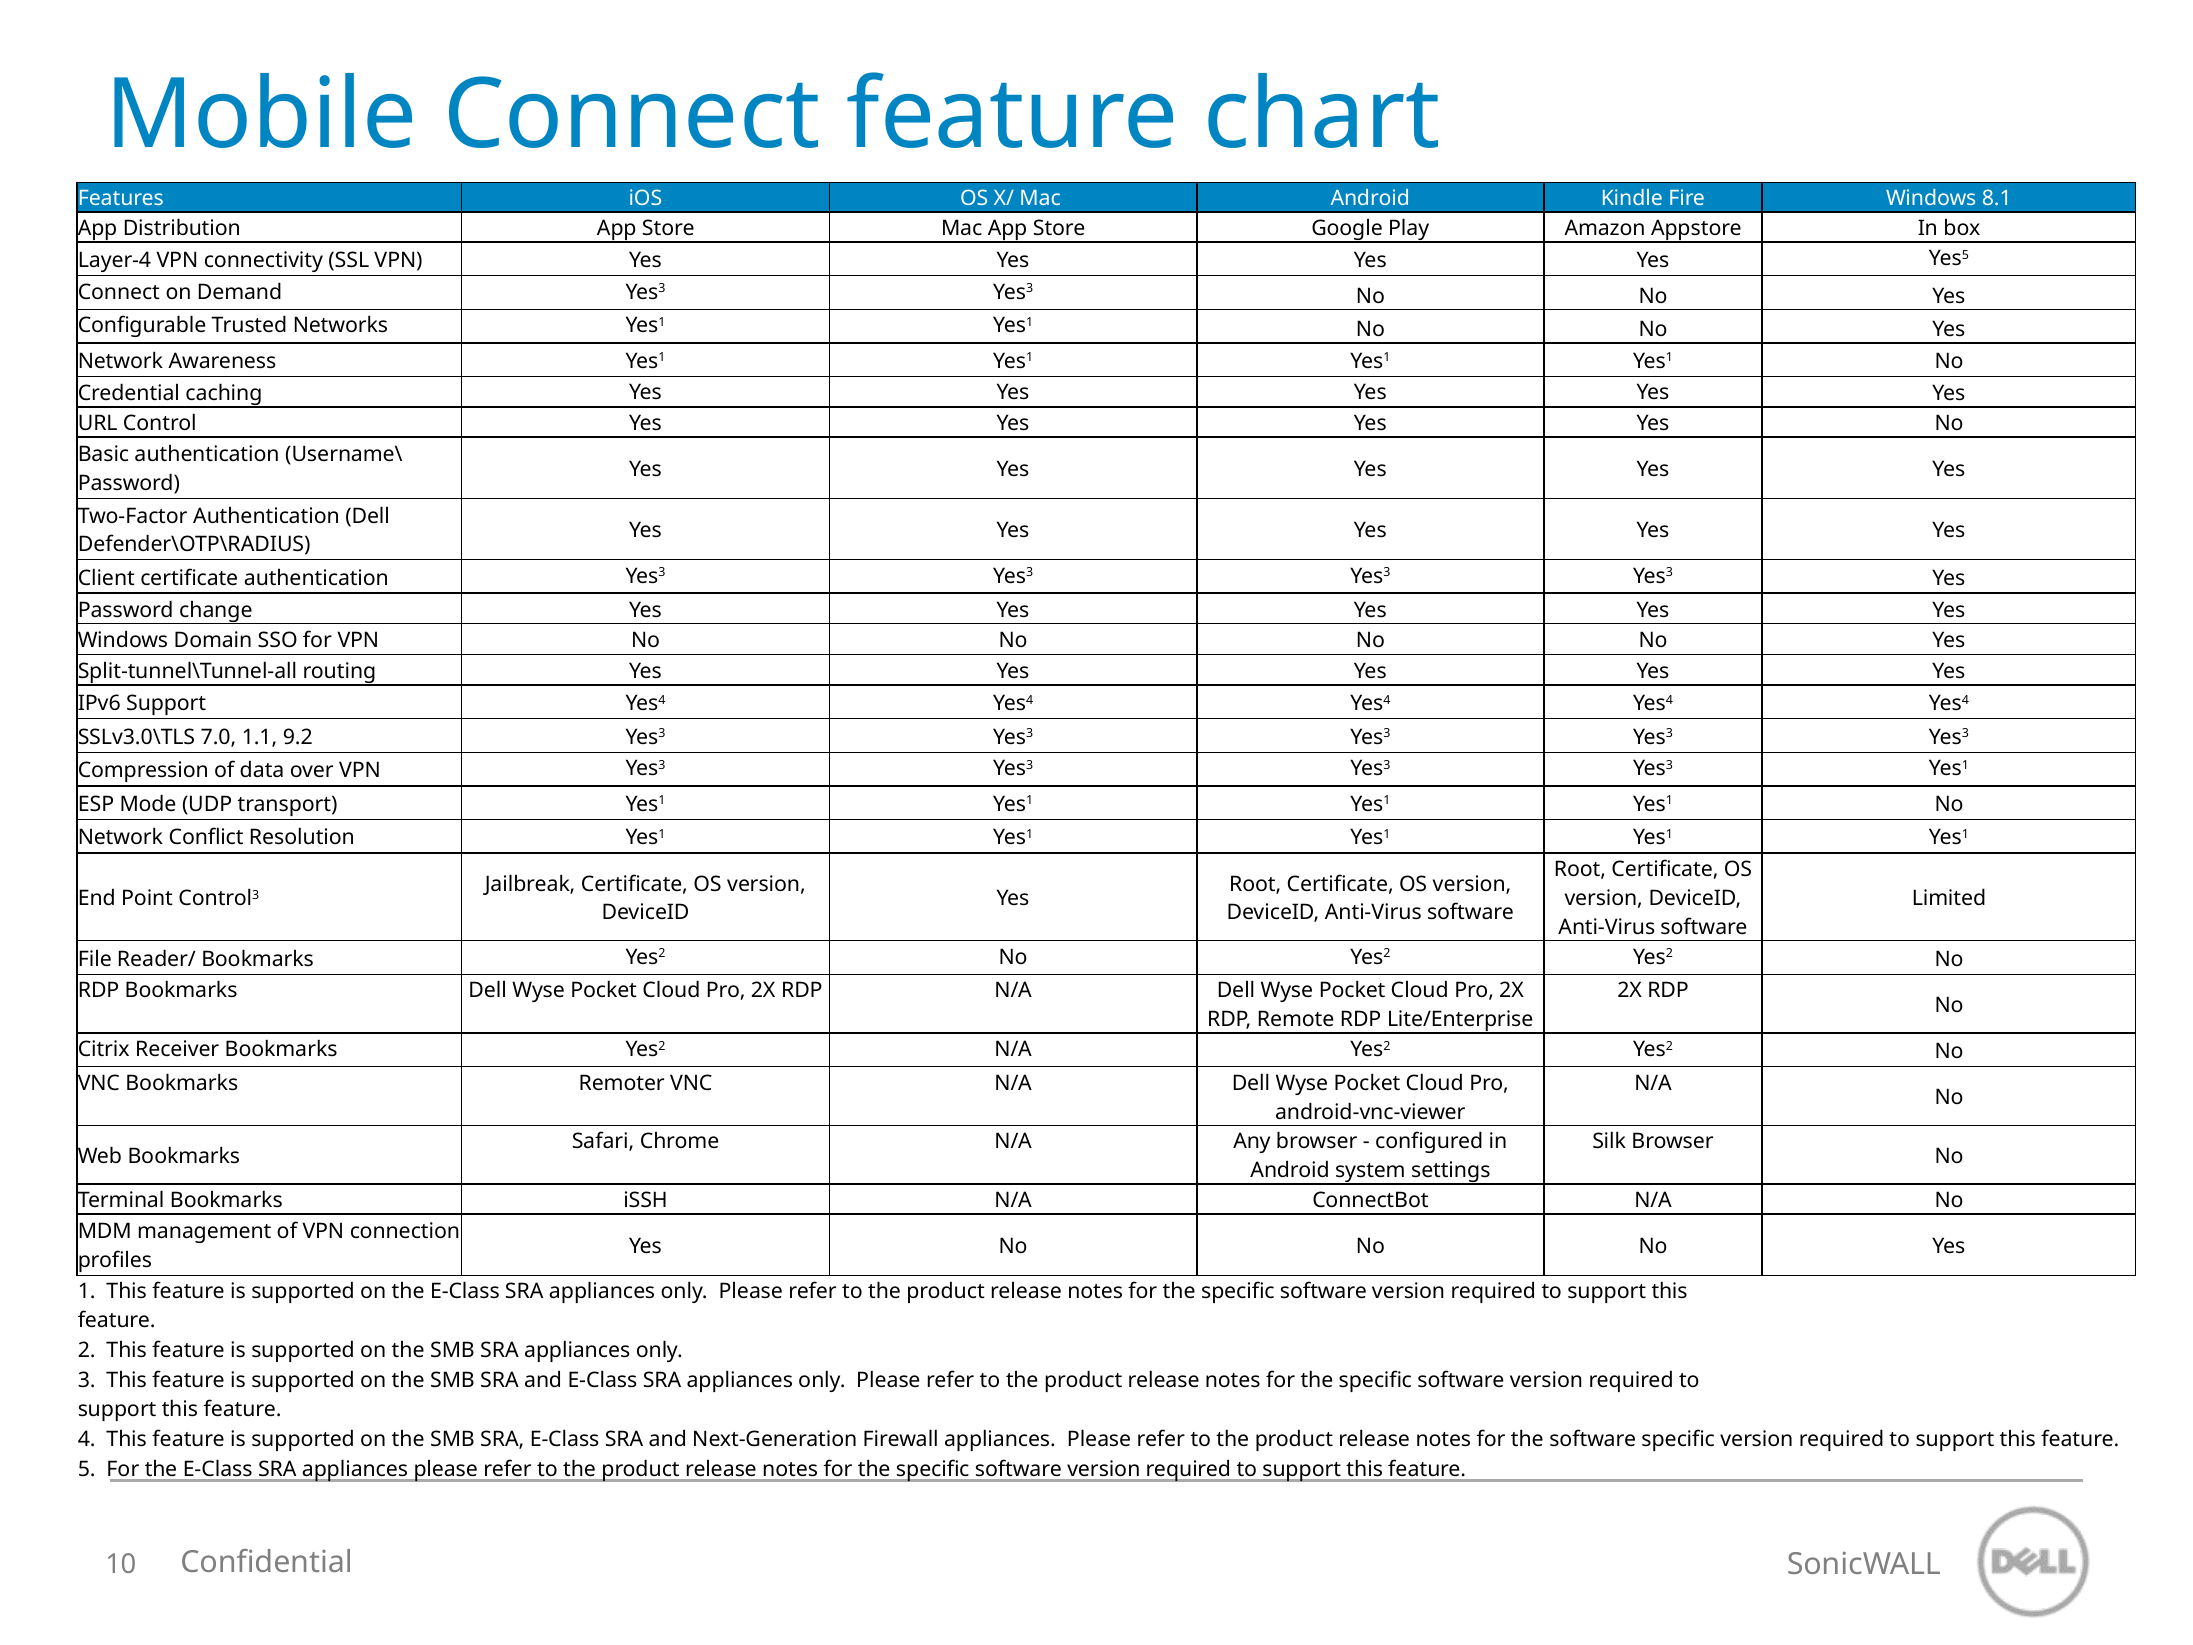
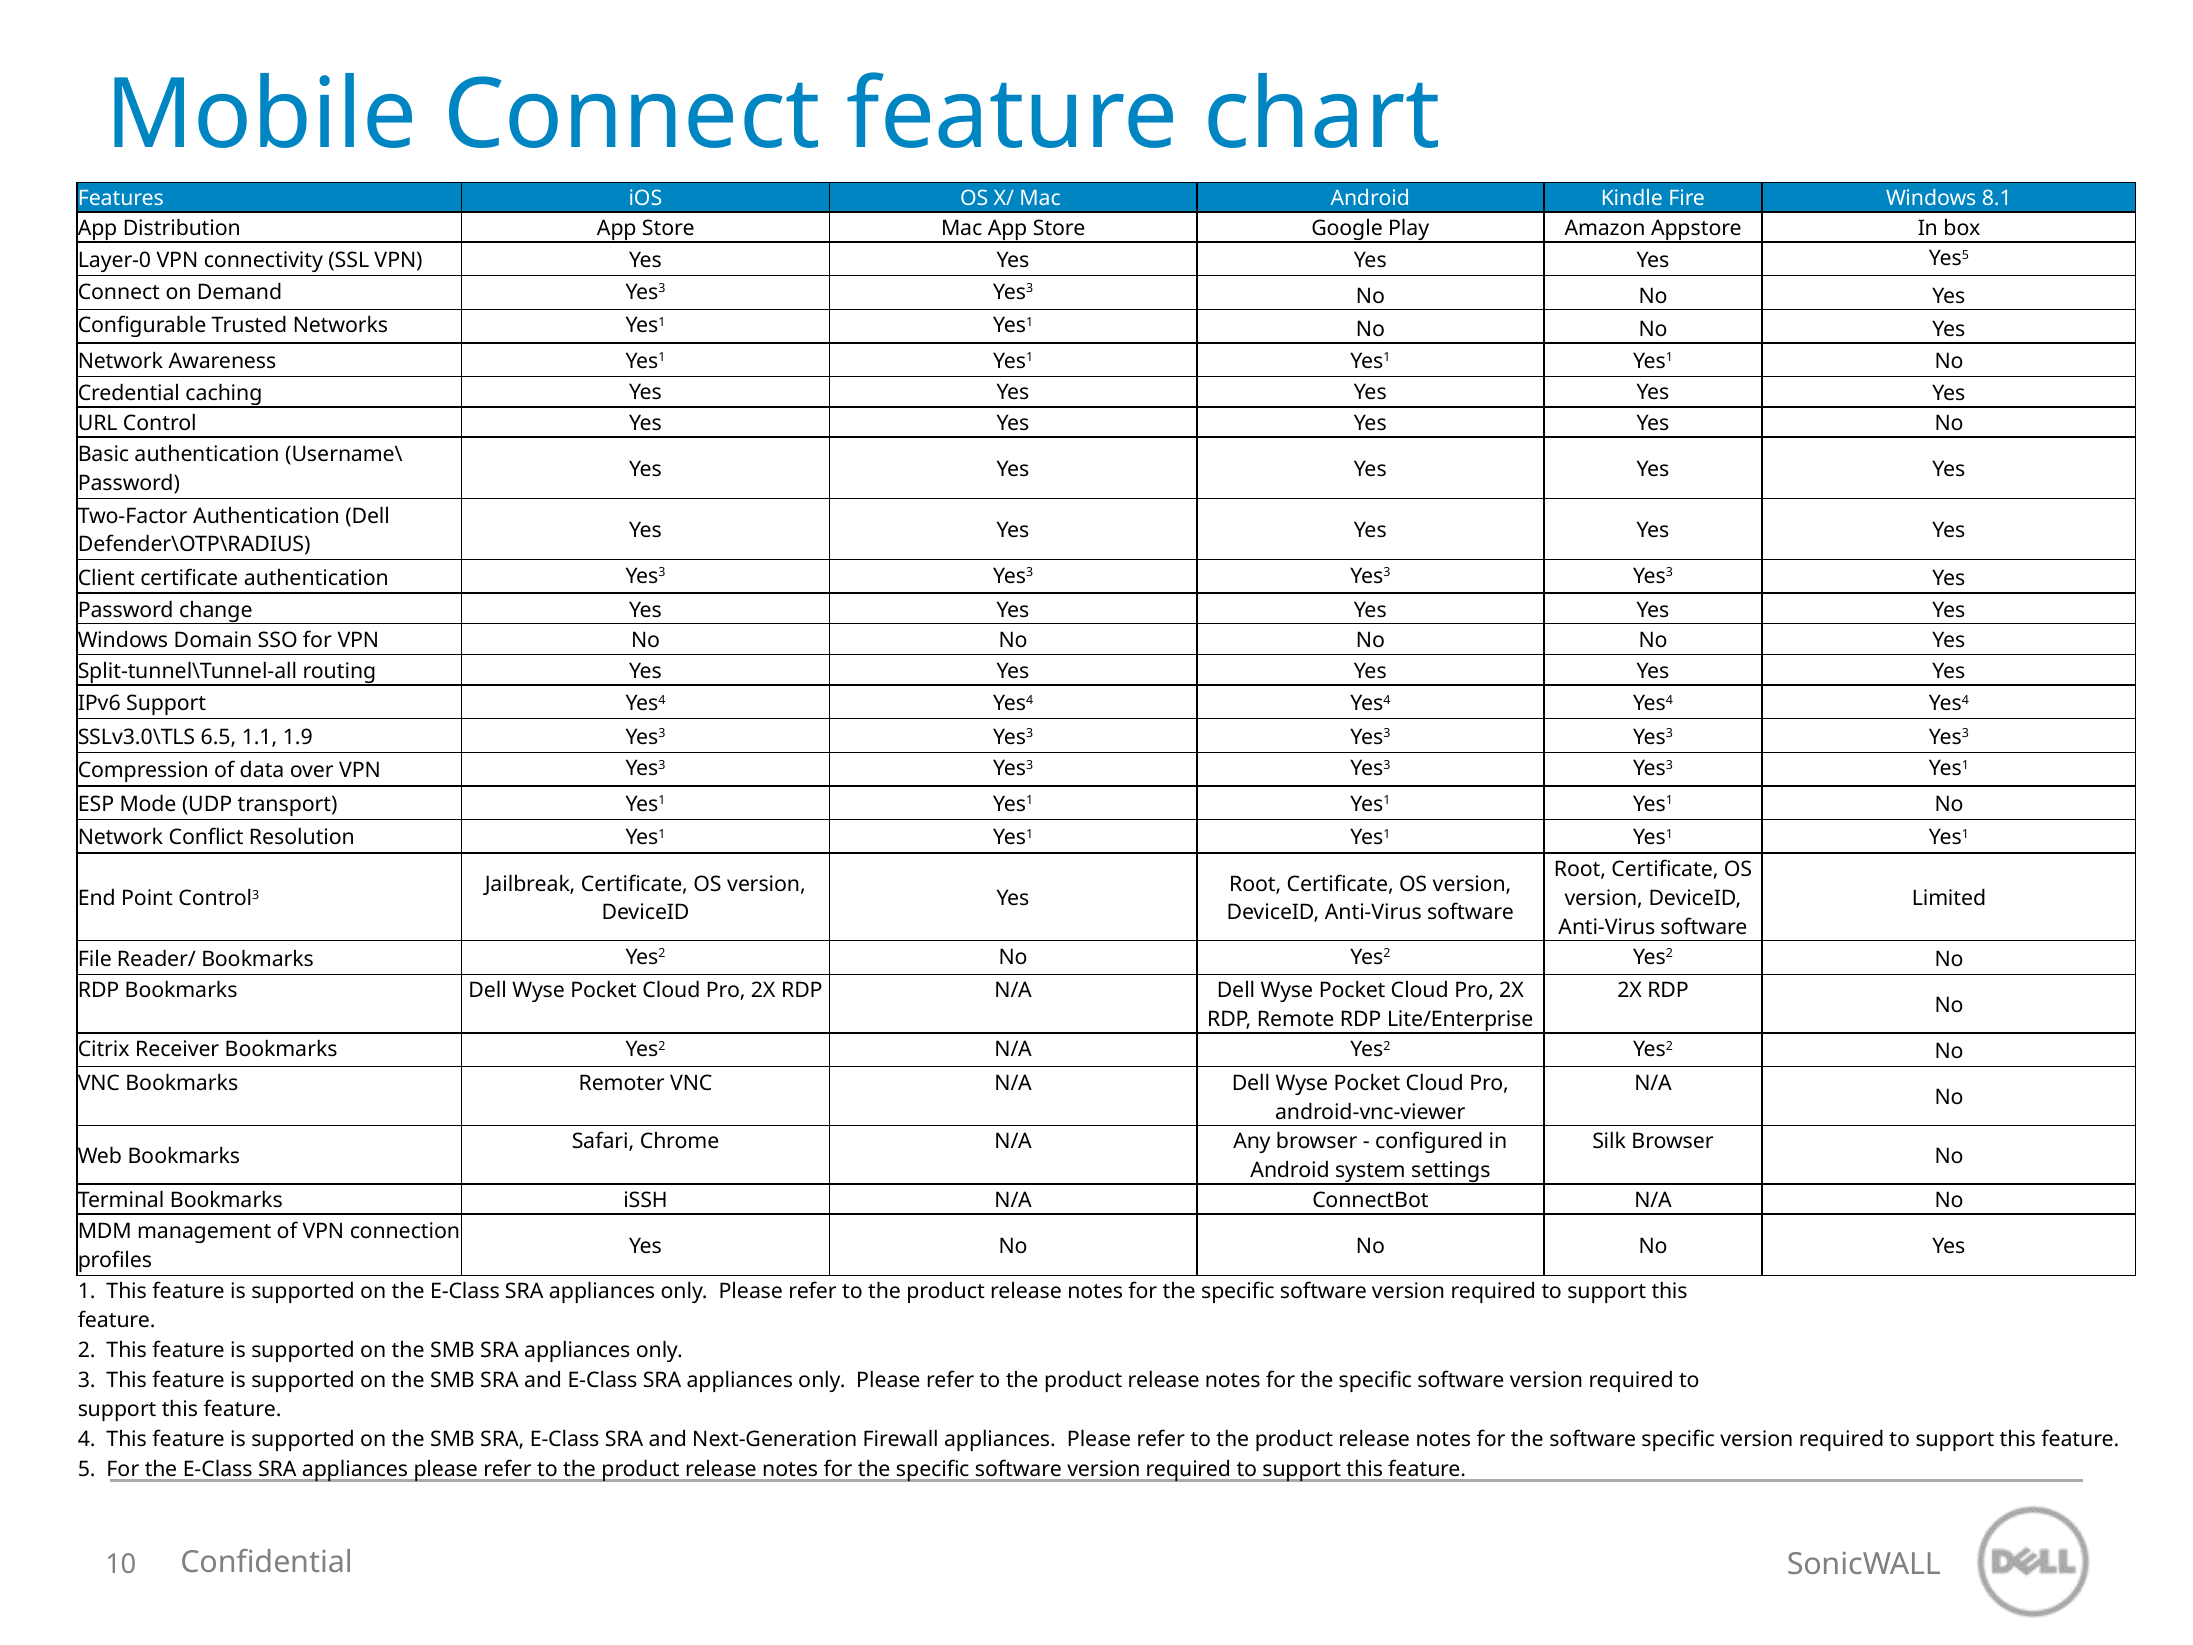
Layer-4: Layer-4 -> Layer-0 (115, 260)
7.0: 7.0 -> 6.5 (218, 737)
9.2: 9.2 -> 1.9 (298, 737)
